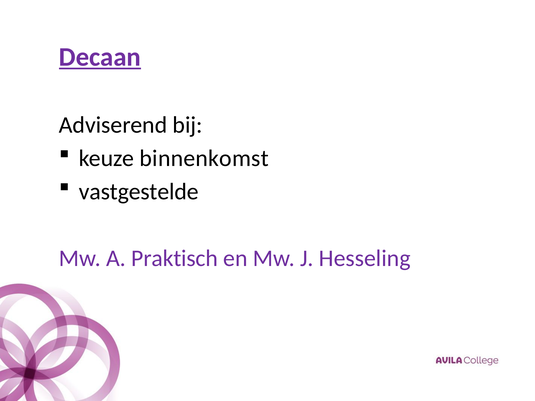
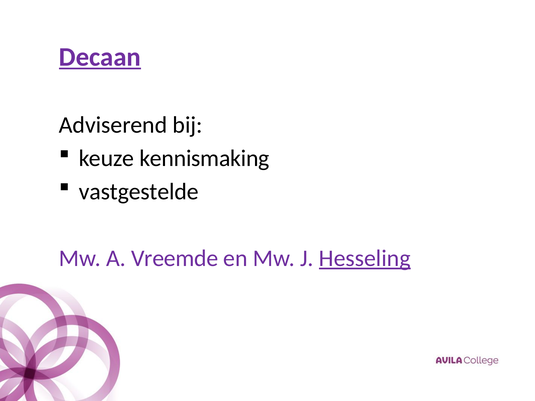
binnenkomst: binnenkomst -> kennismaking (204, 158)
Praktisch: Praktisch -> Vreemde (175, 258)
Hesseling underline: none -> present (365, 258)
